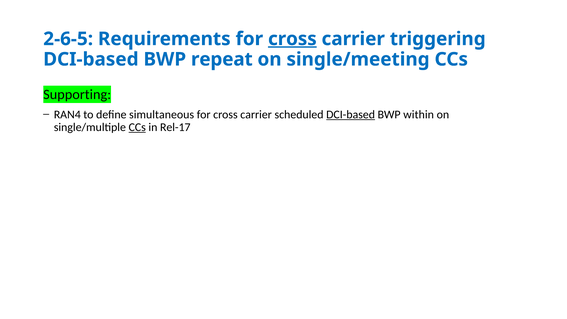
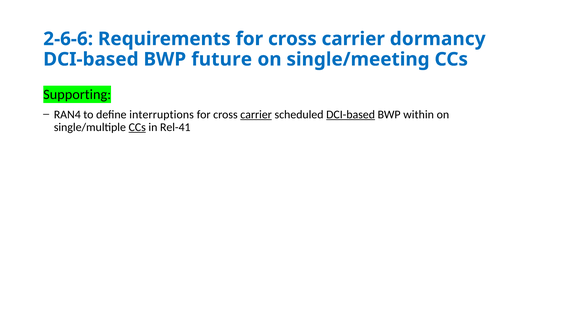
2-6-5: 2-6-5 -> 2-6-6 (68, 39)
cross underline: present -> none (292, 39)
triggering: triggering -> dormancy (438, 39)
repeat: repeat -> future (222, 59)
simultaneous: simultaneous -> interruptions (162, 115)
carrier underline: none -> present (256, 115)
Rel-17: Rel-17 -> Rel-41 (175, 127)
